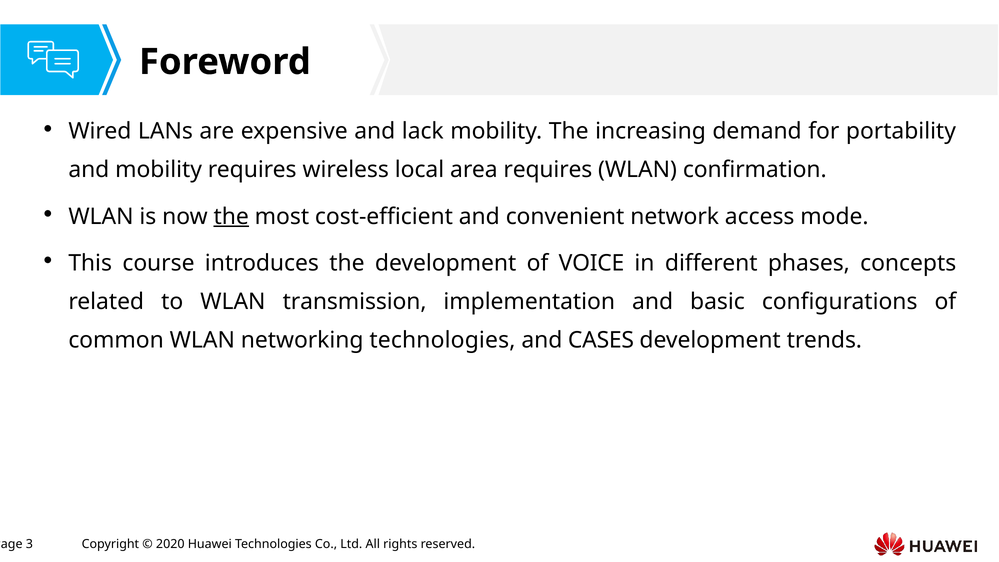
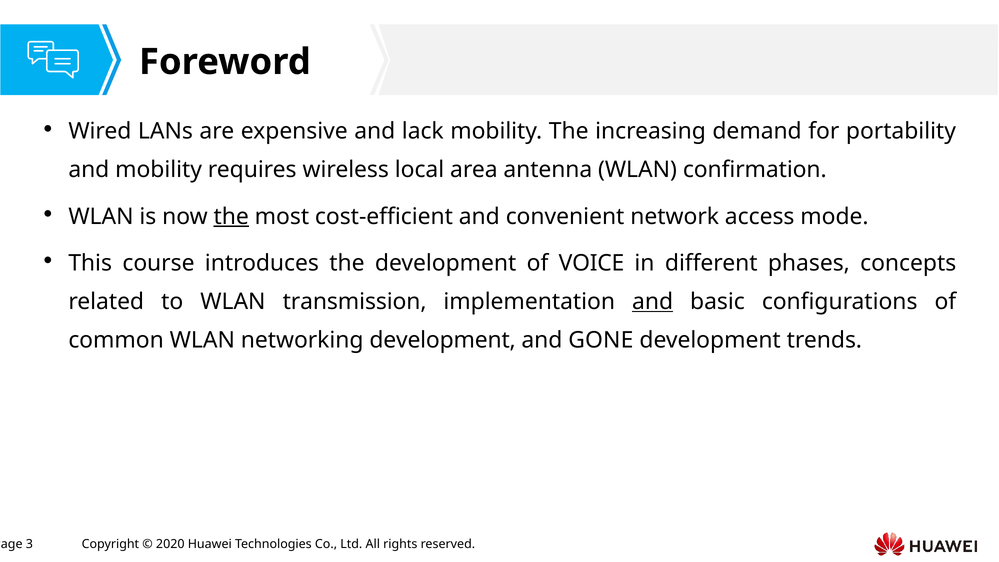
area requires: requires -> antenna (548, 170)
and underline: none -> present (653, 302)
networking technologies: technologies -> development (443, 340)
CASES: CASES -> GONE (601, 340)
